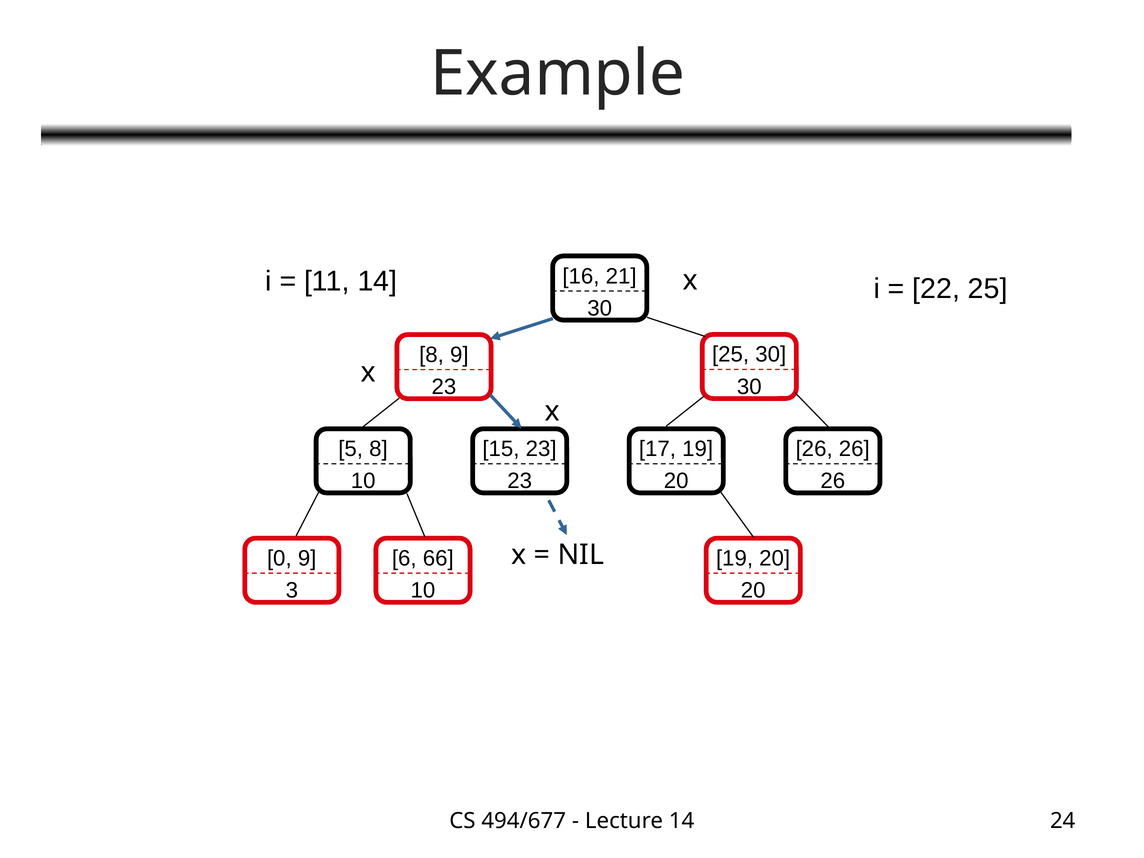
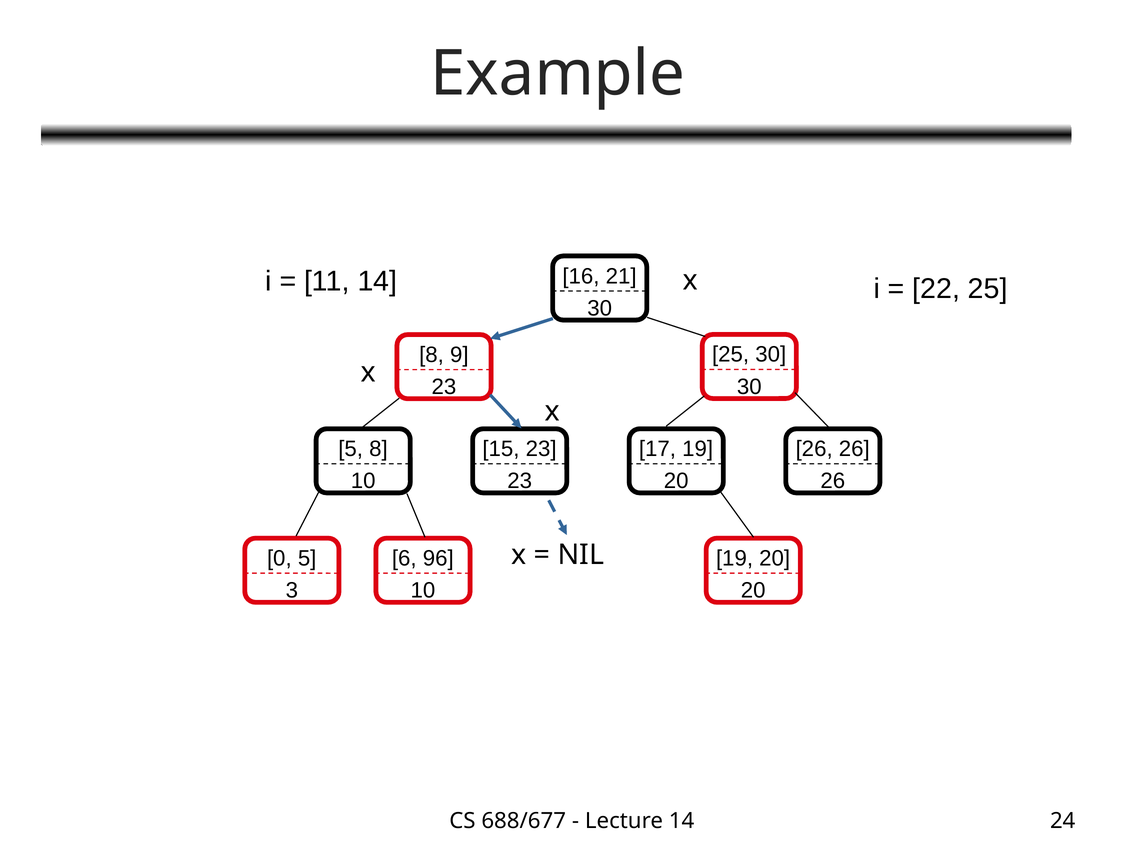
0 9: 9 -> 5 (307, 558)
66: 66 -> 96 (438, 558)
494/677: 494/677 -> 688/677 (524, 821)
